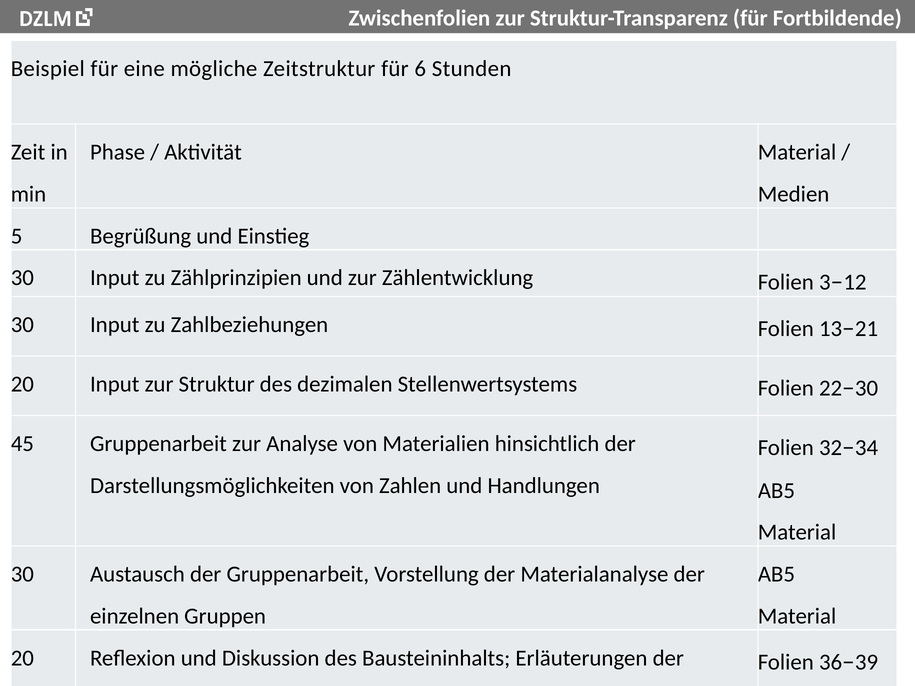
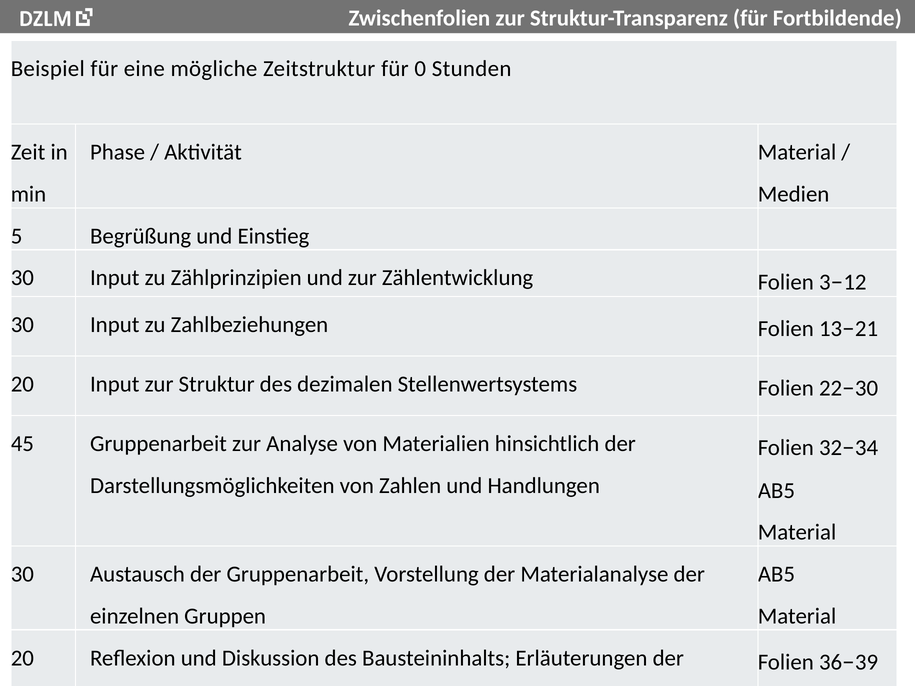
6: 6 -> 0 (420, 69)
